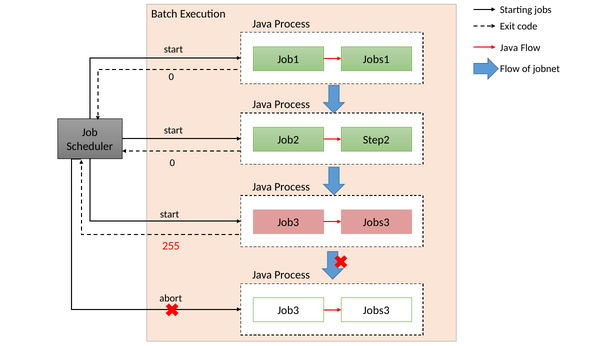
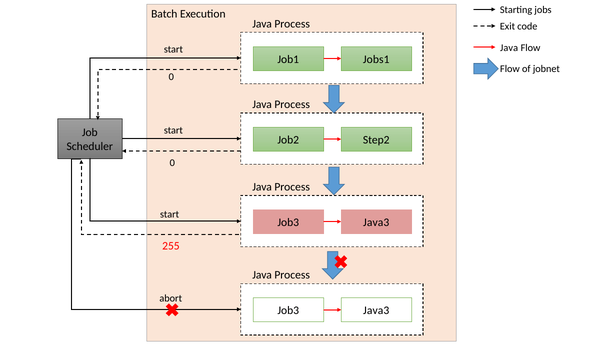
Jobs3: Jobs3 -> Java3 (376, 222)
Jobs3: Jobs3 -> Java3 (376, 311)
